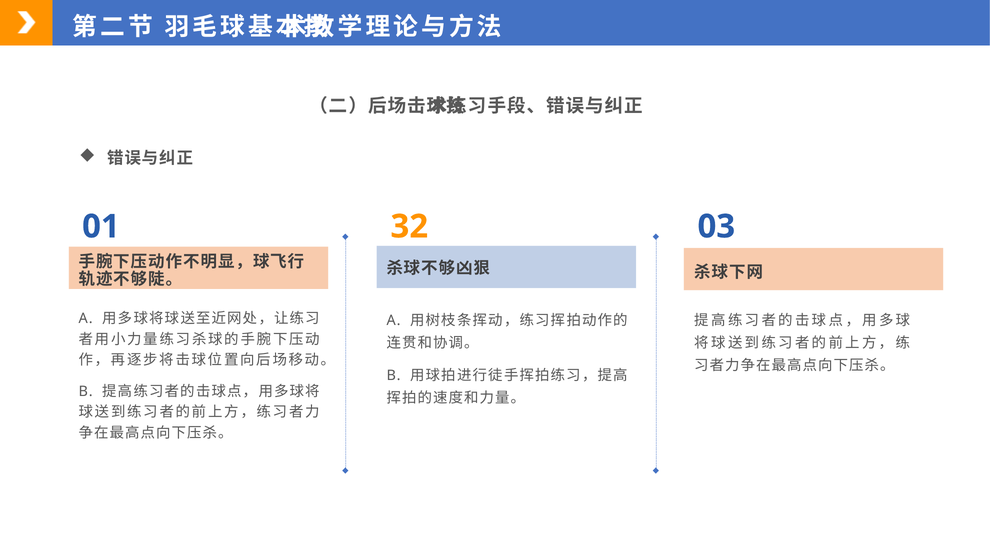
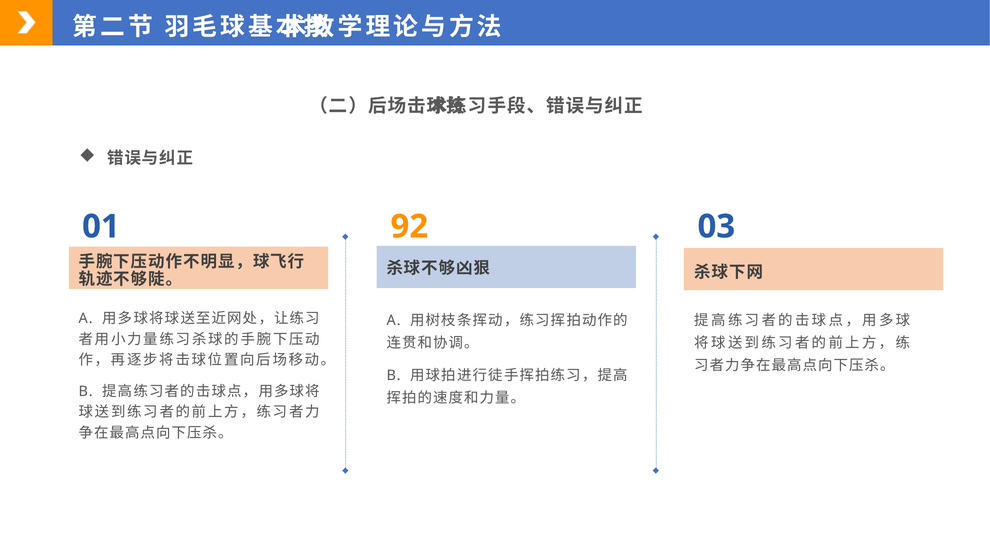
32: 32 -> 92 (409, 227)
